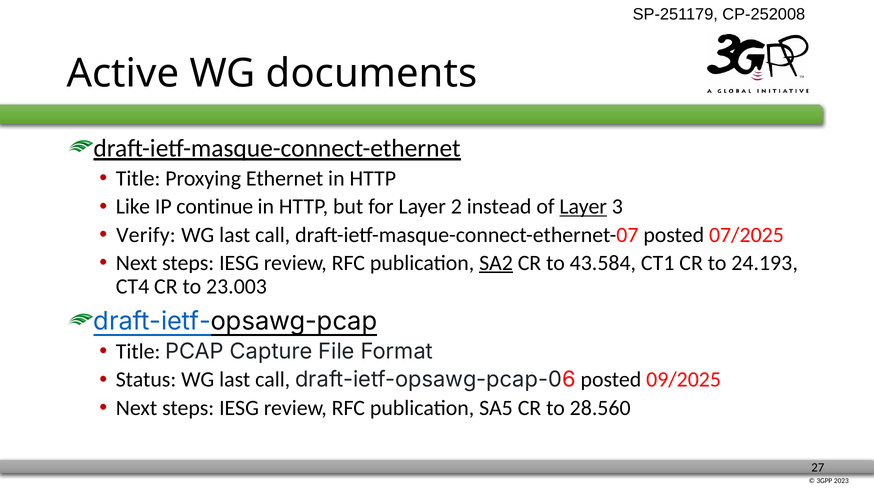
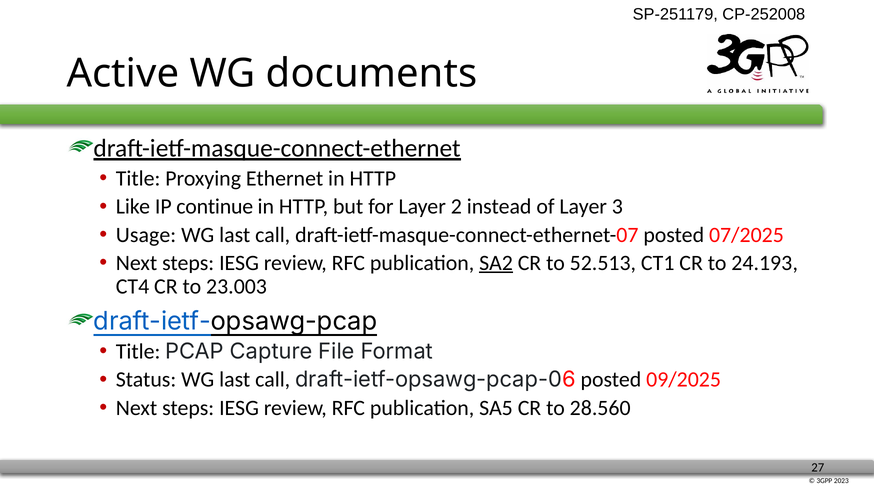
Layer underline: present -> none (583, 207)
Verify: Verify -> Usage (146, 235)
43.584: 43.584 -> 52.513 (603, 263)
